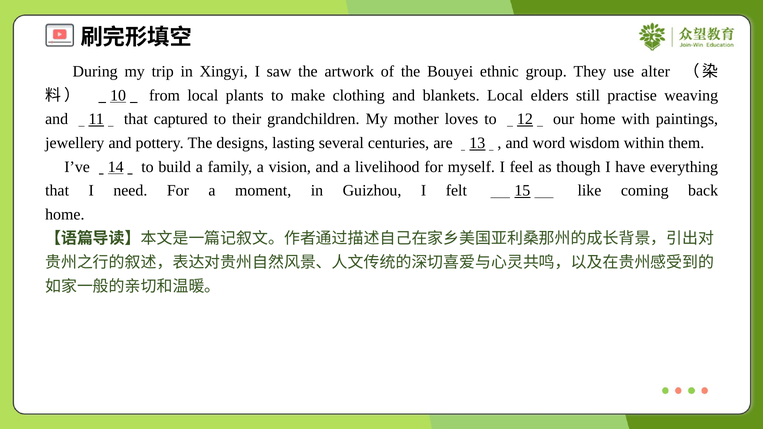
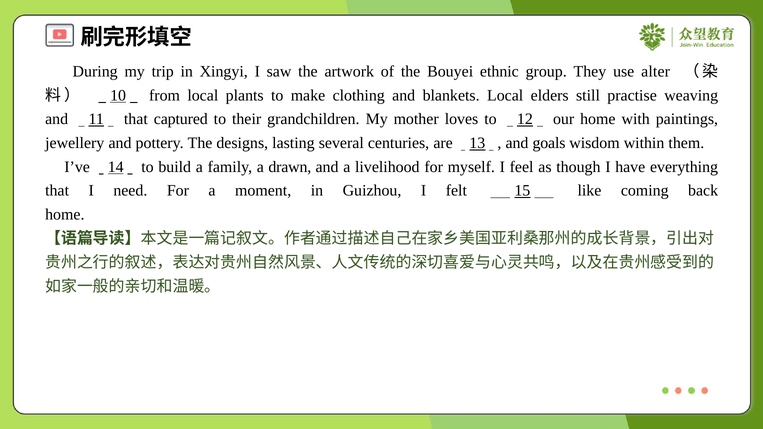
word: word -> goals (549, 143)
vision: vision -> drawn (290, 167)
